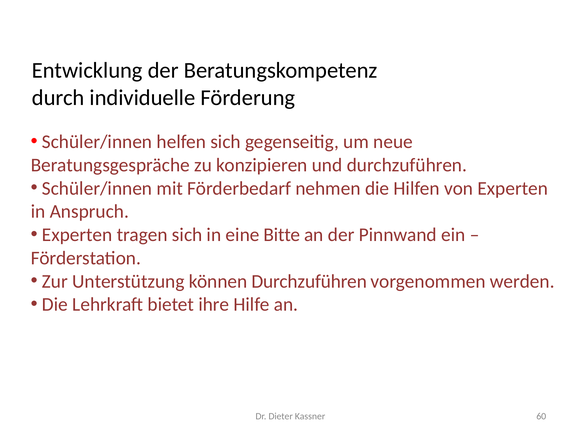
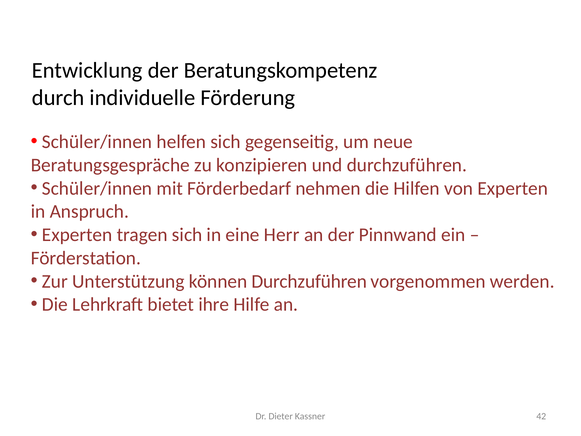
Bitte: Bitte -> Herr (282, 235)
60: 60 -> 42 (541, 416)
